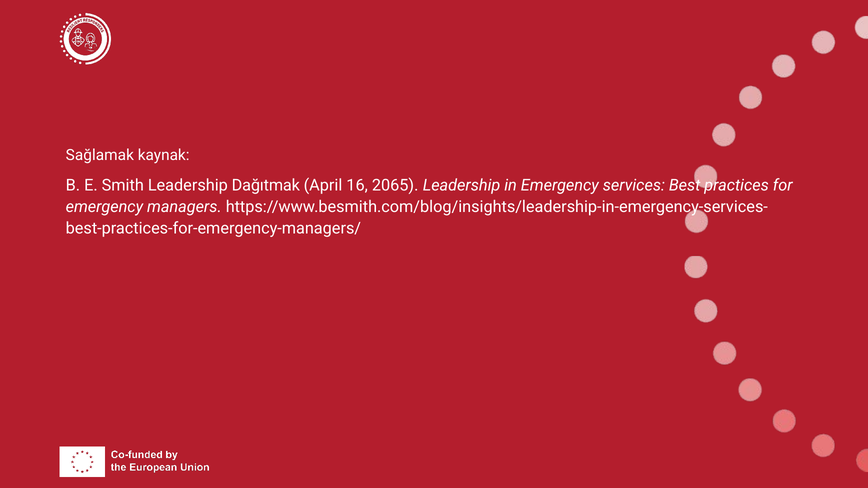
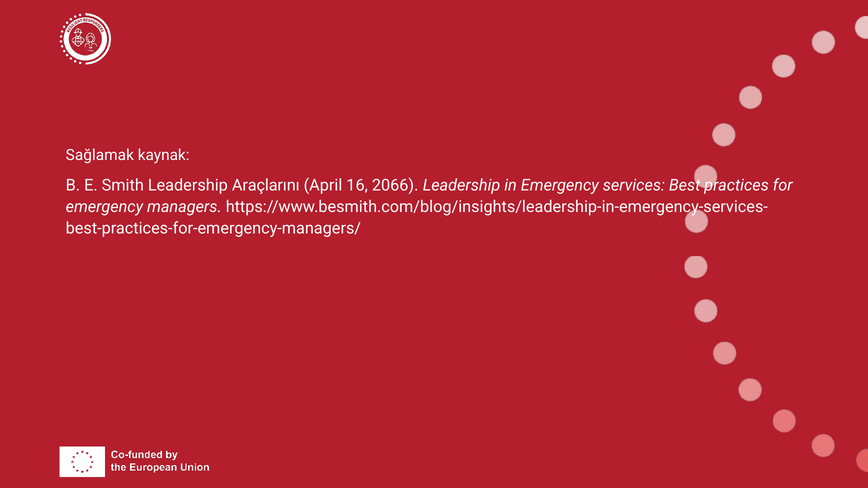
Dağıtmak: Dağıtmak -> Araçlarını (266, 185)
2065: 2065 -> 2066 (395, 185)
